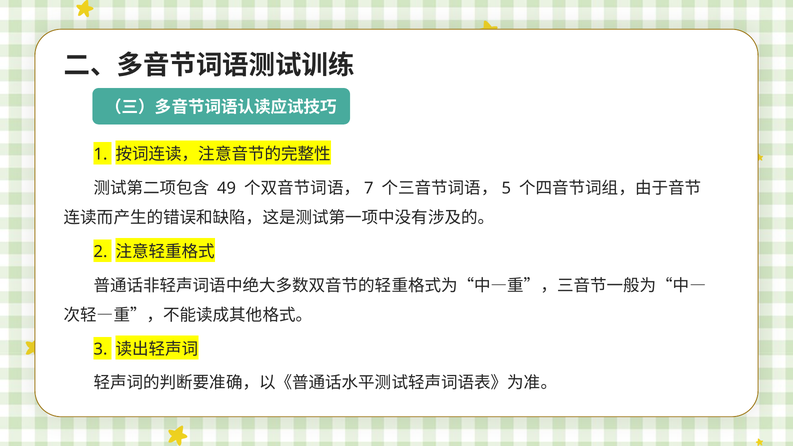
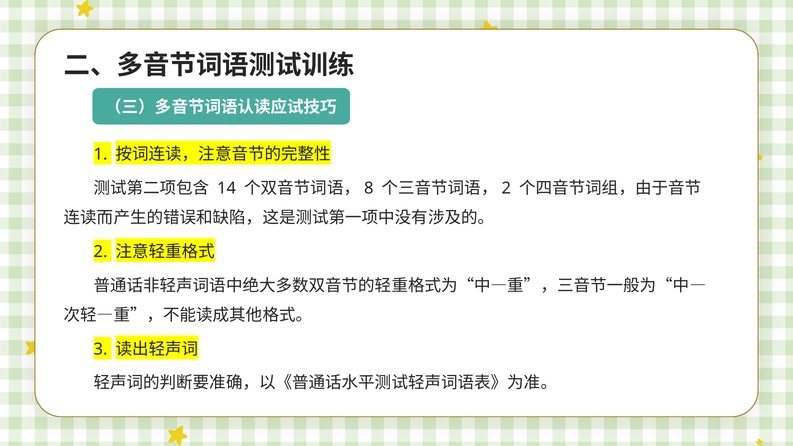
49: 49 -> 14 (227, 188)
7: 7 -> 8 (369, 188)
5: 5 -> 2 (506, 188)
